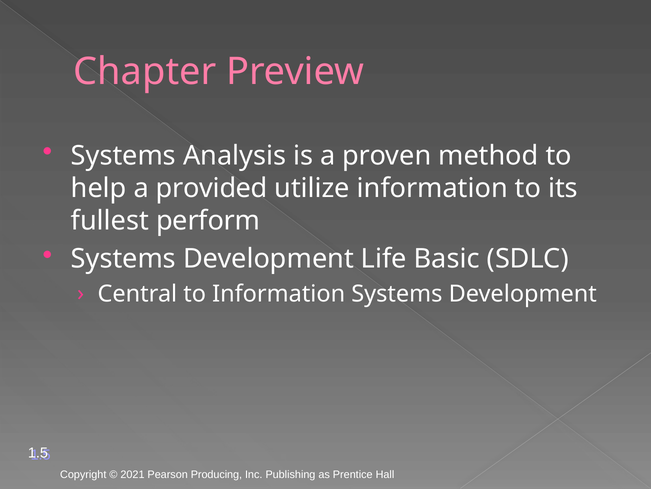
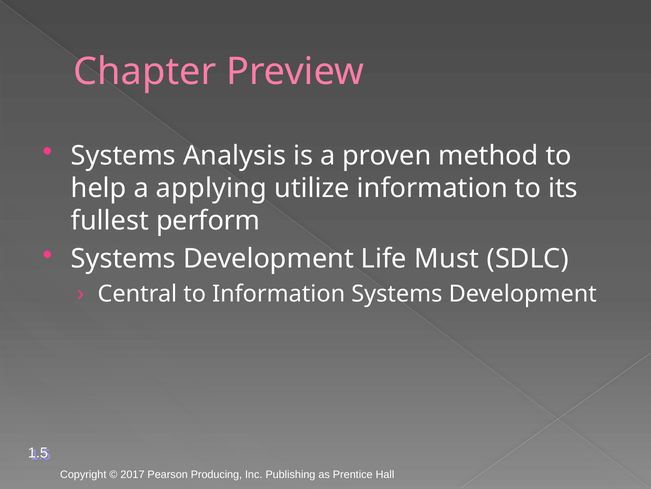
provided: provided -> applying (211, 188)
Basic: Basic -> Must (447, 259)
2021: 2021 -> 2017 (132, 474)
